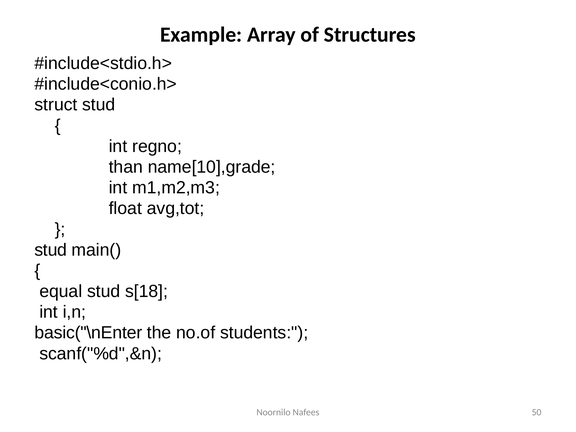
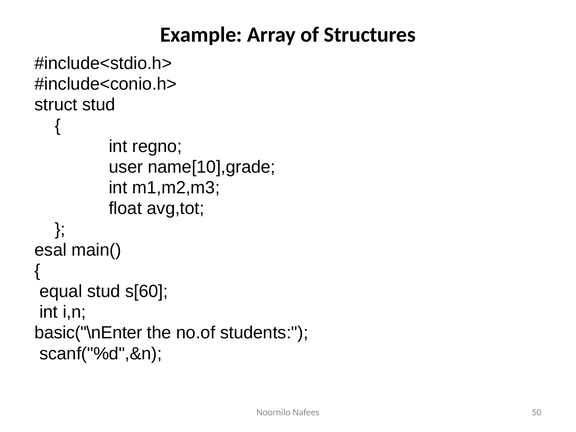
than: than -> user (126, 167)
stud: stud -> esal (51, 250)
s[18: s[18 -> s[60 (147, 291)
